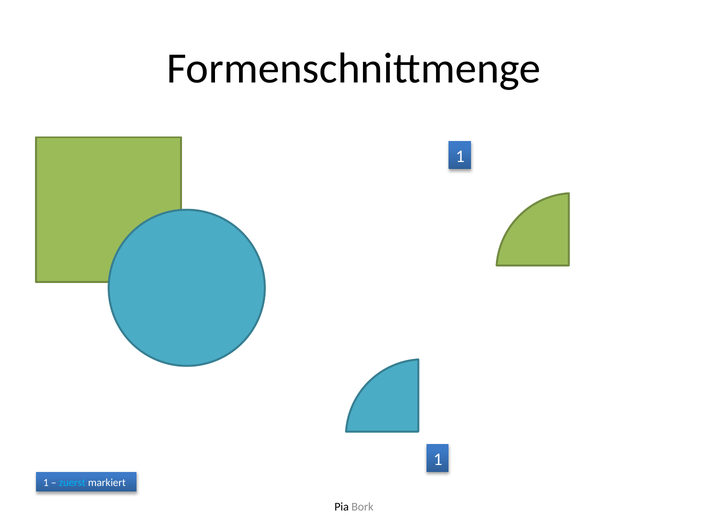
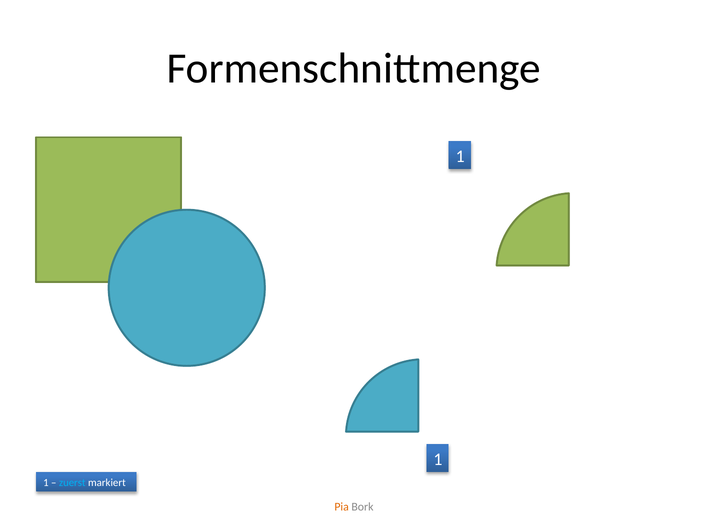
Pia colour: black -> orange (342, 507)
